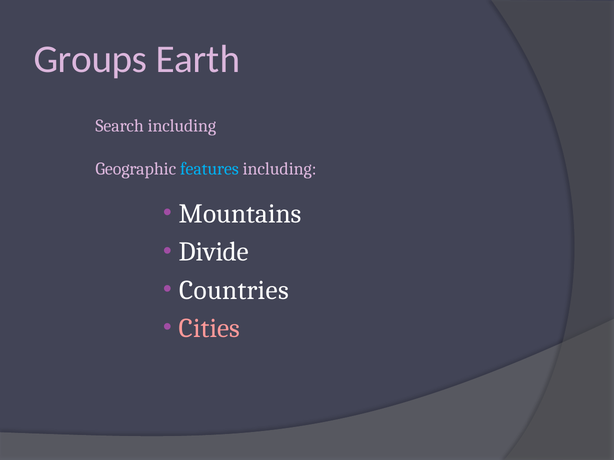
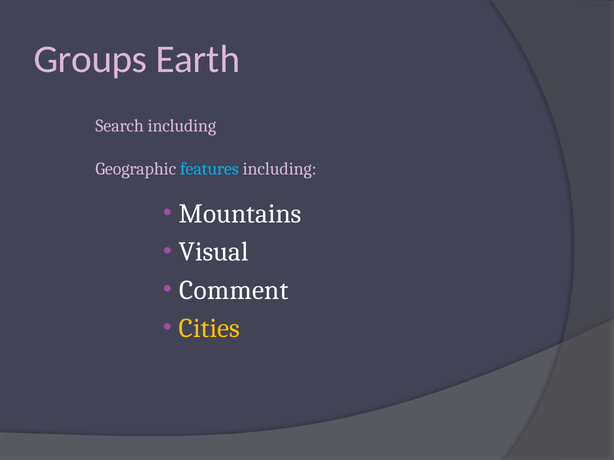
Divide: Divide -> Visual (214, 252)
Countries: Countries -> Comment (234, 290)
Cities colour: pink -> yellow (209, 329)
